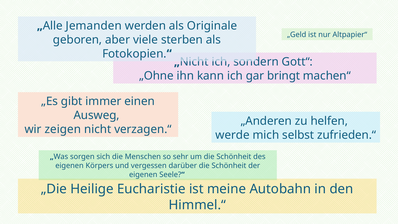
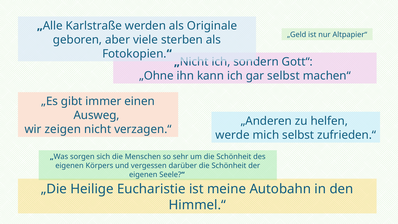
Jemanden: Jemanden -> Karlstraße (94, 26)
gar bringt: bringt -> selbst (283, 76)
